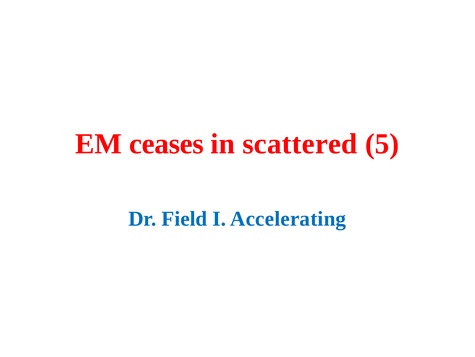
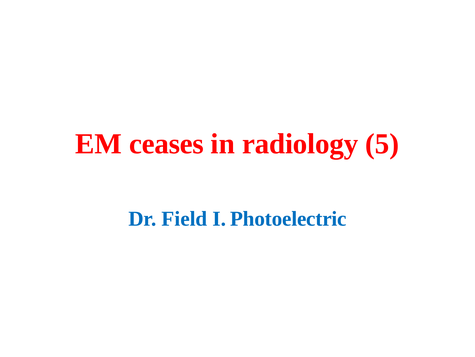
scattered: scattered -> radiology (300, 144)
Accelerating: Accelerating -> Photoelectric (288, 218)
